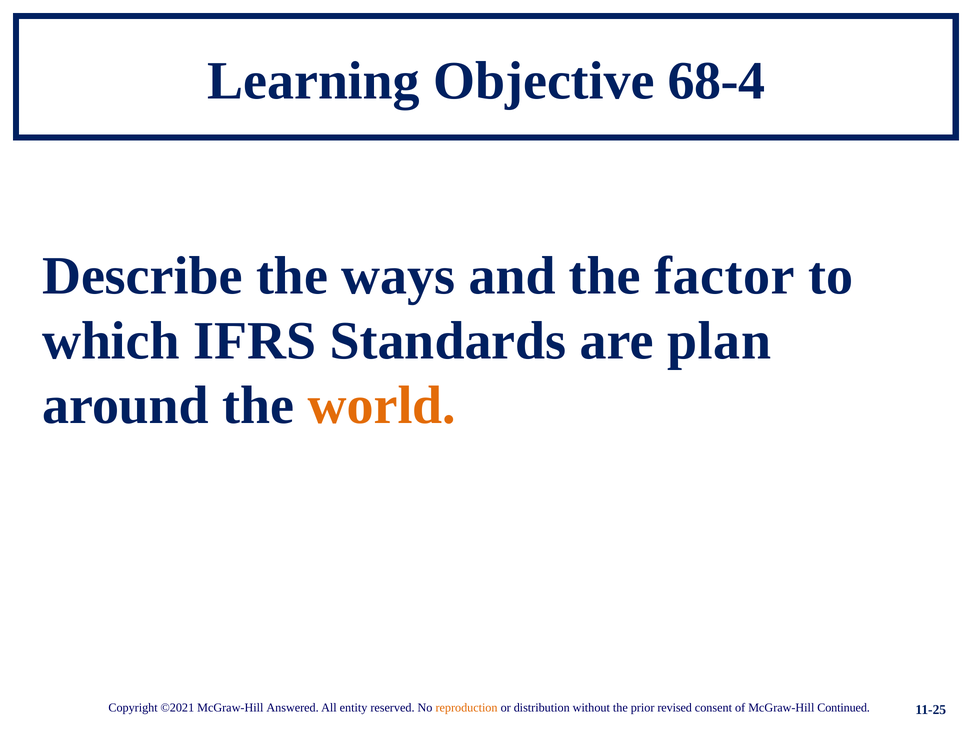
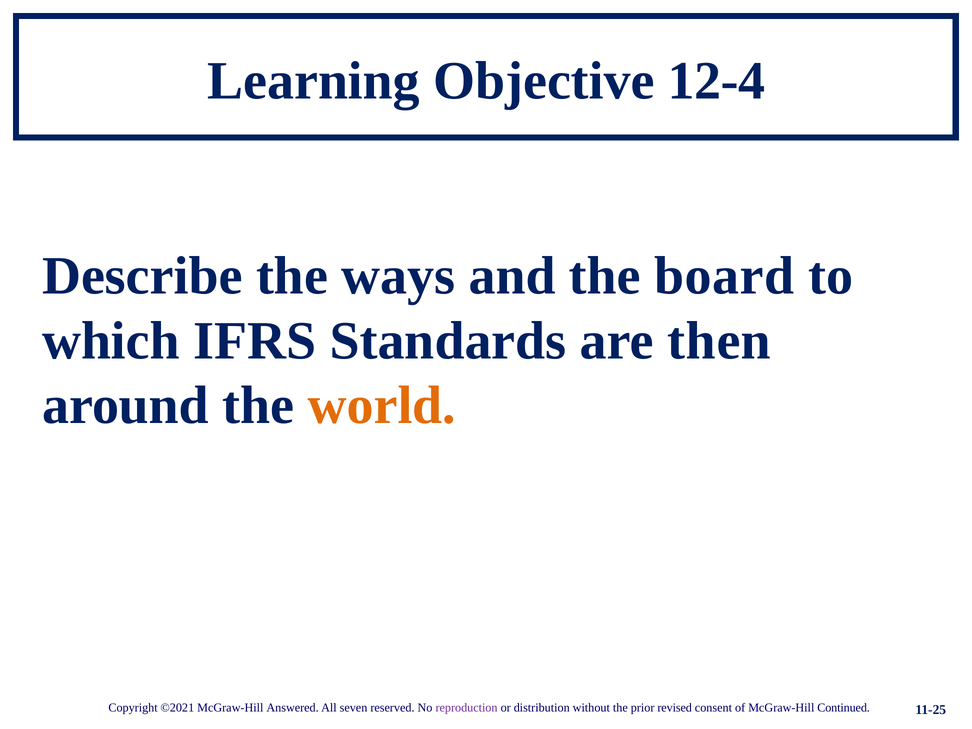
68-4: 68-4 -> 12-4 (716, 81)
factor: factor -> board (724, 276)
plan: plan -> then (719, 341)
entity: entity -> seven (353, 708)
reproduction colour: orange -> purple (467, 708)
